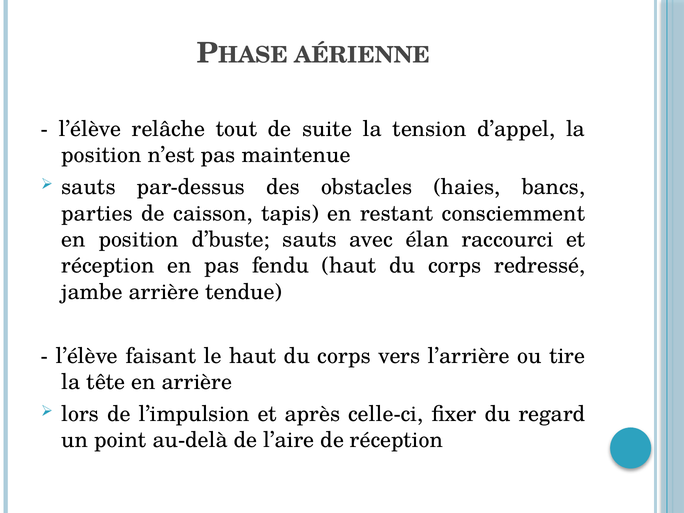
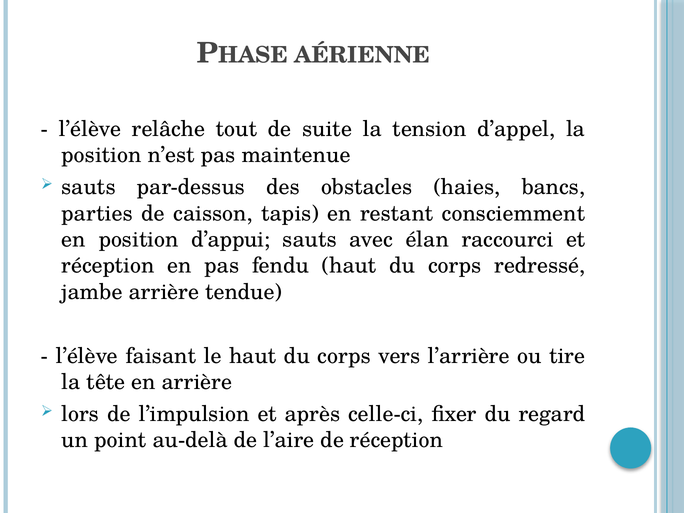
d’buste: d’buste -> d’appui (231, 240)
